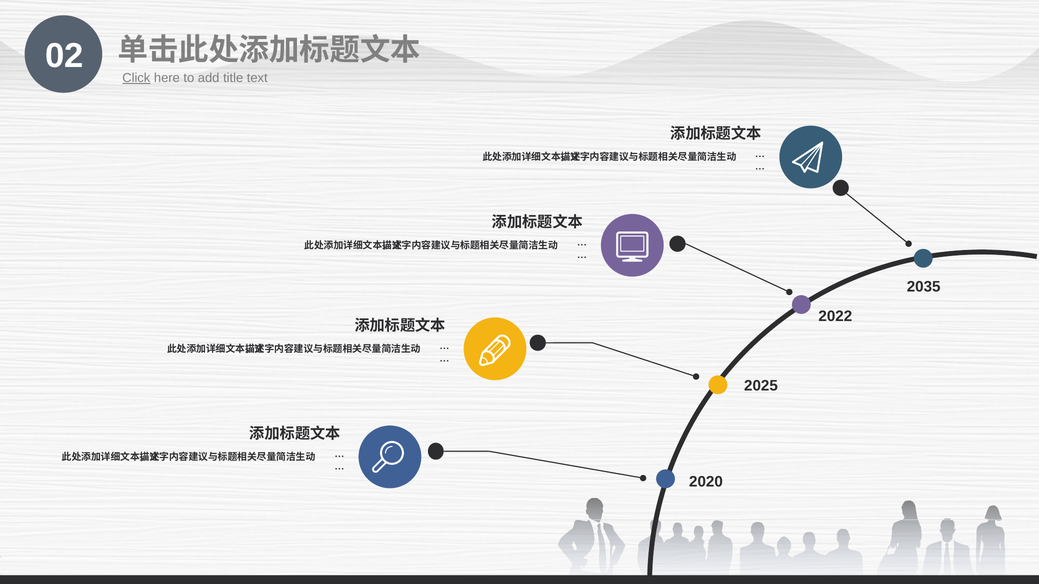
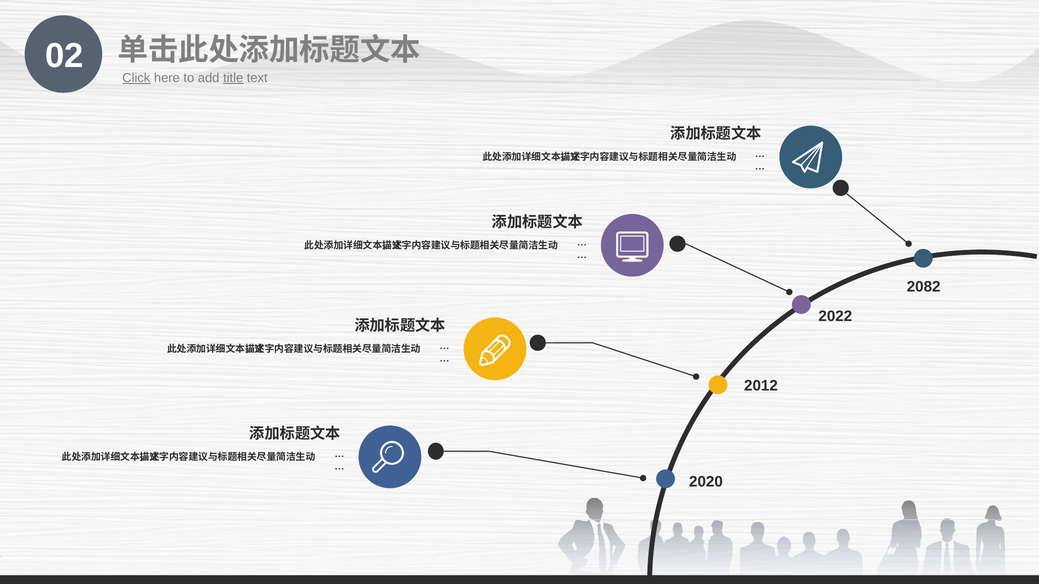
title underline: none -> present (233, 78)
2035: 2035 -> 2082 (924, 287)
2025: 2025 -> 2012 (761, 386)
